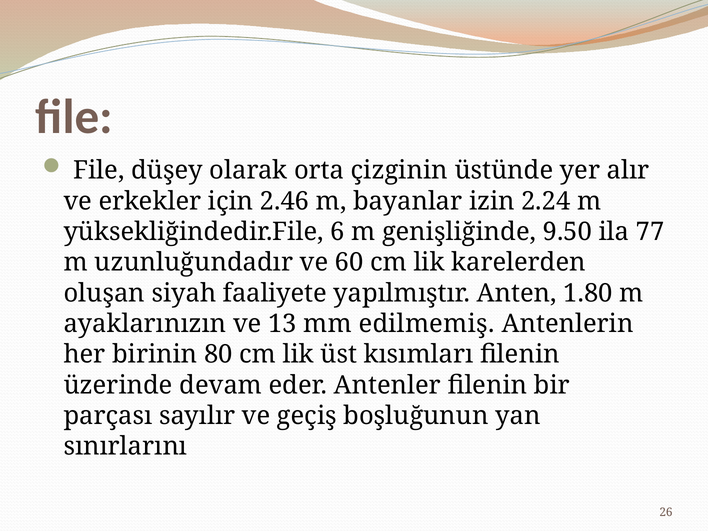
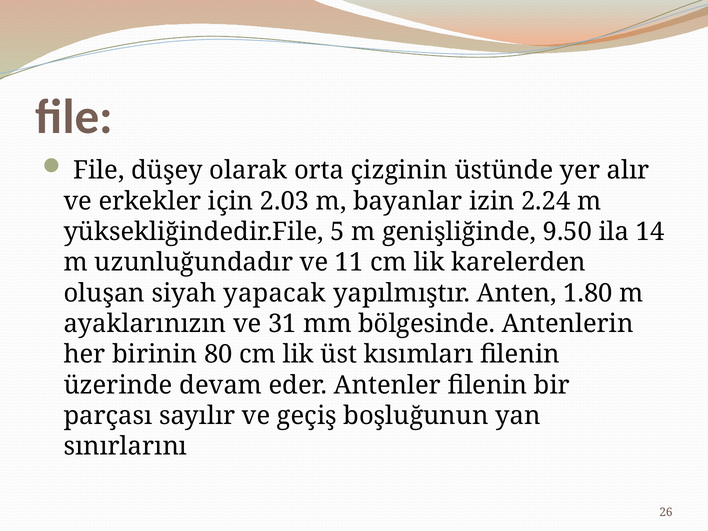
2.46: 2.46 -> 2.03 (285, 201)
6: 6 -> 5 (337, 232)
77: 77 -> 14 (650, 232)
60: 60 -> 11 (349, 262)
faaliyete: faaliyete -> yapacak (275, 293)
13: 13 -> 31 (283, 324)
edilmemiş: edilmemiş -> bölgesinde (427, 324)
